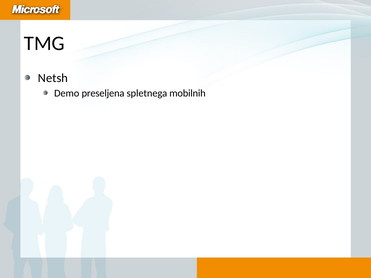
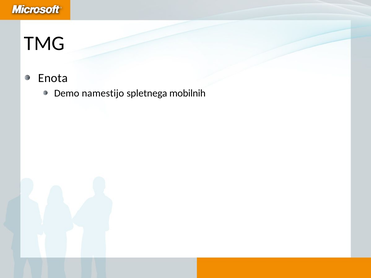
Netsh: Netsh -> Enota (53, 78)
preseljena: preseljena -> namestijo (103, 93)
